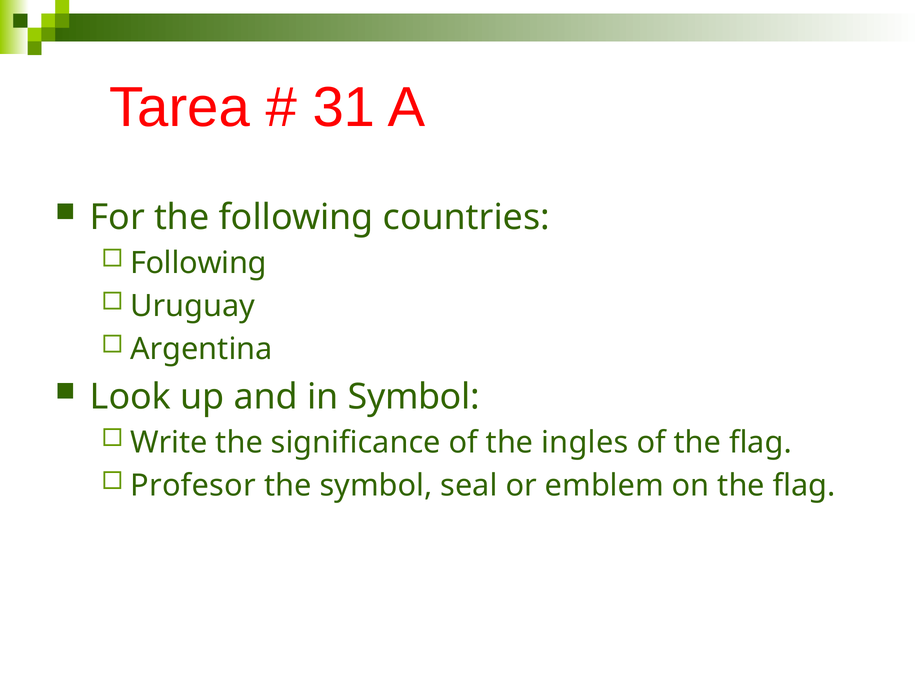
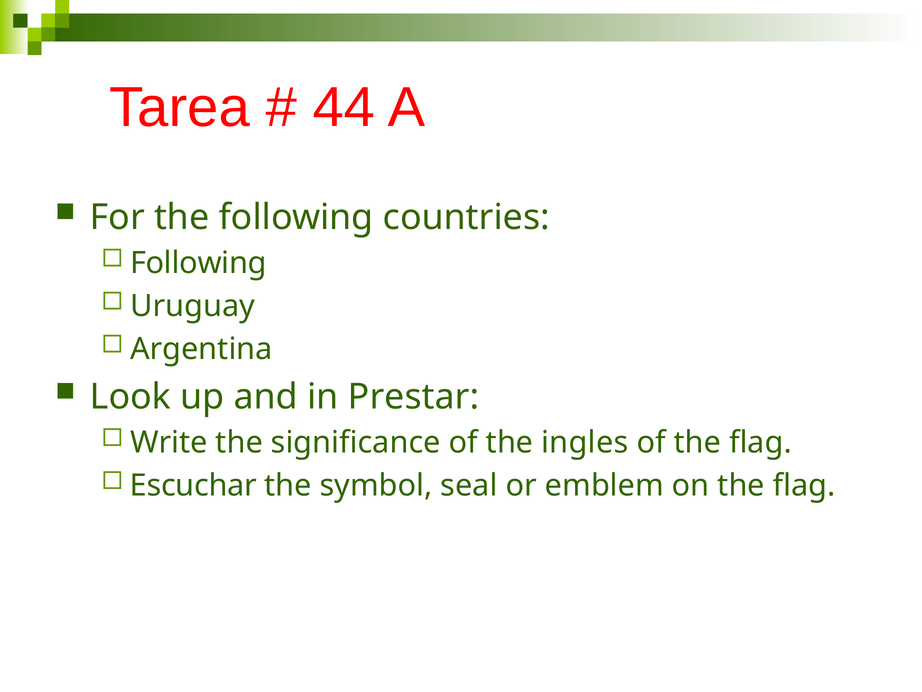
31: 31 -> 44 (344, 108)
in Symbol: Symbol -> Prestar (414, 396)
Profesor: Profesor -> Escuchar (193, 485)
